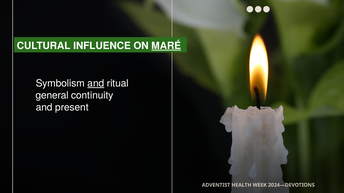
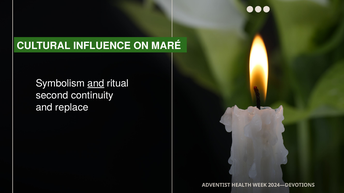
MARÉ underline: present -> none (166, 46)
general: general -> second (52, 96)
present: present -> replace (72, 108)
